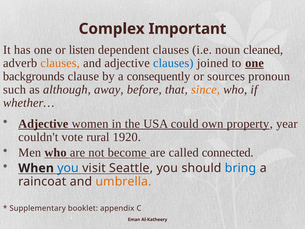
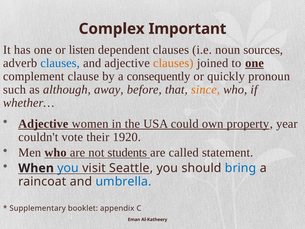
cleaned: cleaned -> sources (263, 50)
clauses colour: orange -> blue (60, 63)
clauses colour: blue -> orange (173, 63)
backgrounds: backgrounds -> complement (34, 76)
sources: sources -> quickly (226, 76)
rural: rural -> their (98, 137)
become: become -> students (127, 152)
connected: connected -> statement (228, 152)
umbrella colour: orange -> blue (123, 181)
